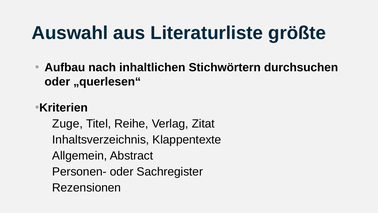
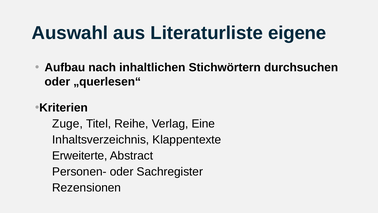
größte: größte -> eigene (297, 33)
Zitat: Zitat -> Eine (203, 124)
Allgemein: Allgemein -> Erweiterte (80, 155)
